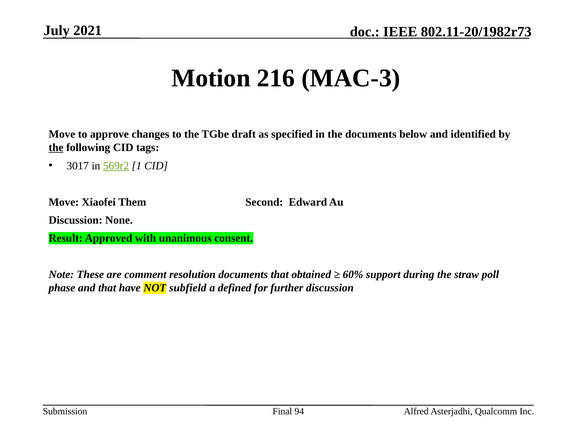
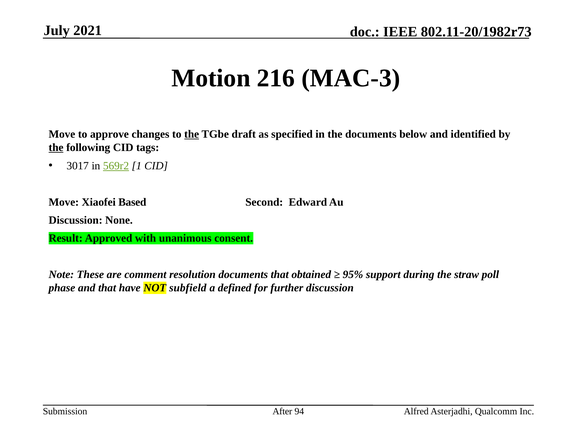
the underline: none -> present (192, 134)
Them: Them -> Based (132, 202)
60%: 60% -> 95% (353, 275)
Final: Final -> After (282, 411)
